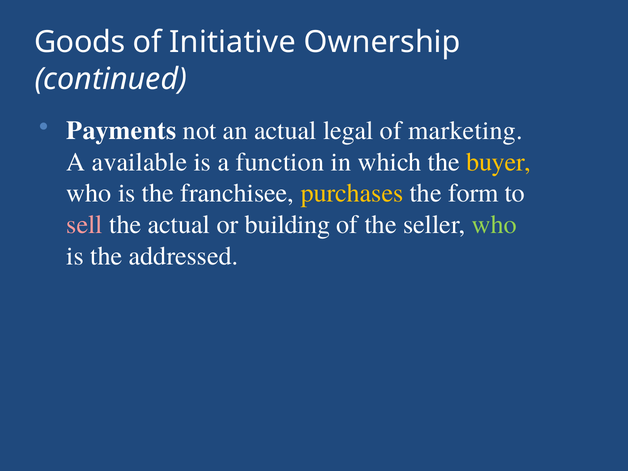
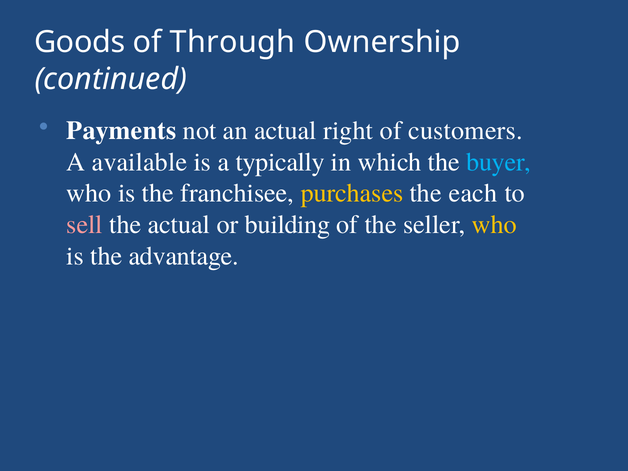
Initiative: Initiative -> Through (233, 42)
legal: legal -> right (348, 131)
marketing: marketing -> customers (465, 131)
function: function -> typically (280, 162)
buyer colour: yellow -> light blue (499, 162)
form: form -> each (473, 193)
who colour: light green -> yellow (494, 225)
addressed: addressed -> advantage (184, 256)
